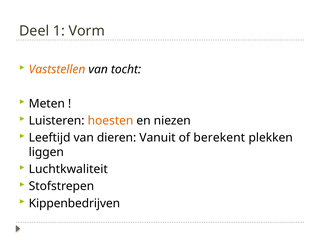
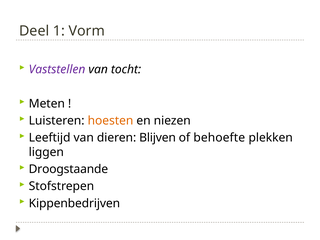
Vaststellen colour: orange -> purple (57, 69)
Vanuit: Vanuit -> Blijven (158, 138)
berekent: berekent -> behoefte (219, 138)
Luchtkwaliteit: Luchtkwaliteit -> Droogstaande (68, 169)
